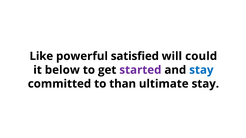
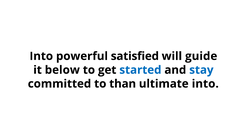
Like: Like -> Into (41, 56)
could: could -> guide (201, 56)
started colour: purple -> blue (140, 70)
ultimate stay: stay -> into (205, 84)
